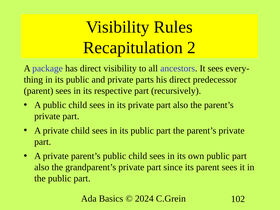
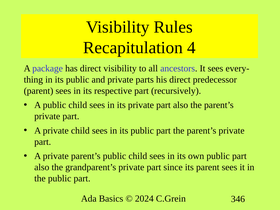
2: 2 -> 4 (191, 48)
102: 102 -> 346 (238, 199)
